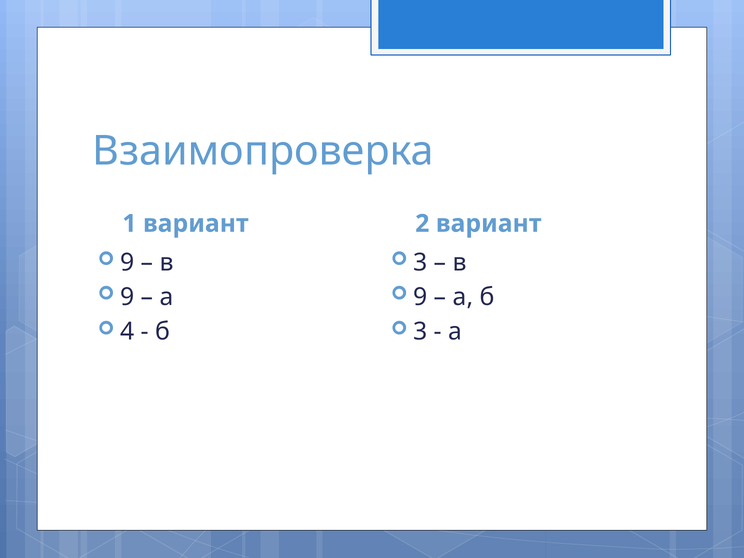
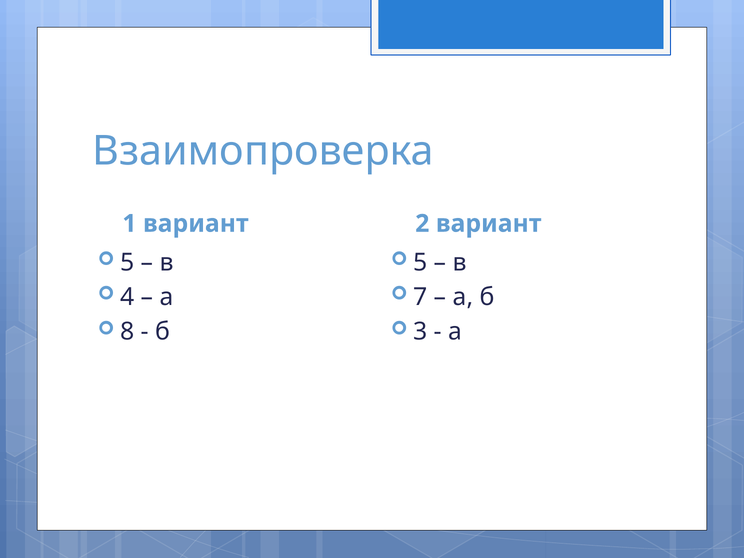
9: 9 -> 5 (127, 262)
3: 3 -> 5 (420, 262)
9: 9 -> 4 (127, 297)
9: 9 -> 7 (420, 297)
4: 4 -> 8 (127, 332)
